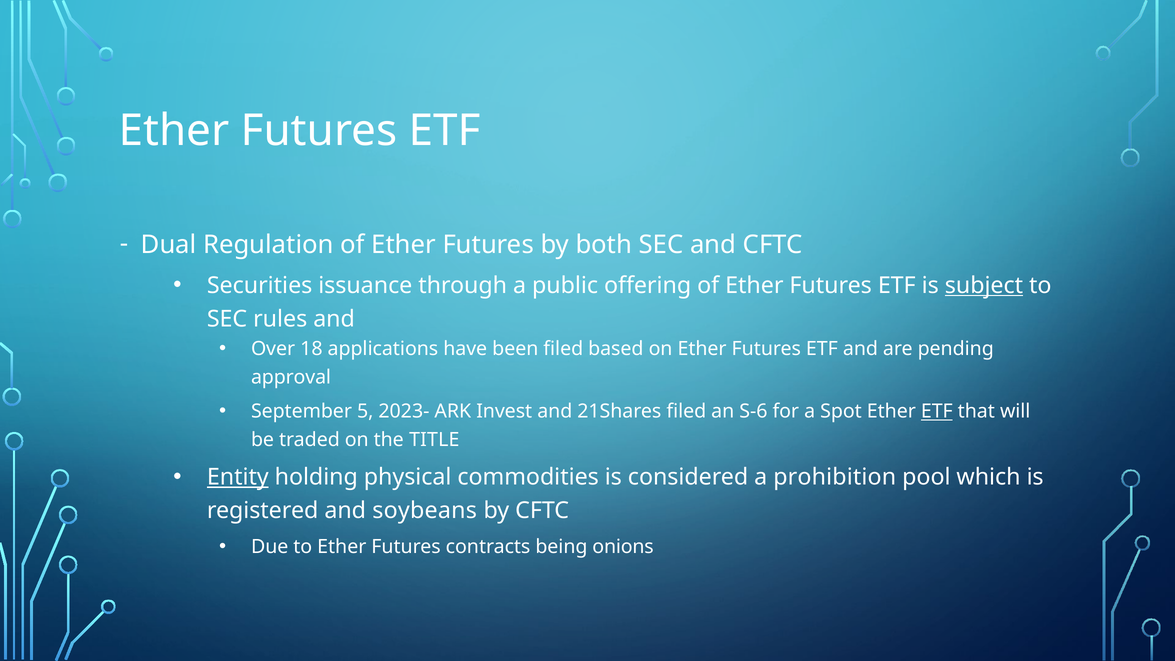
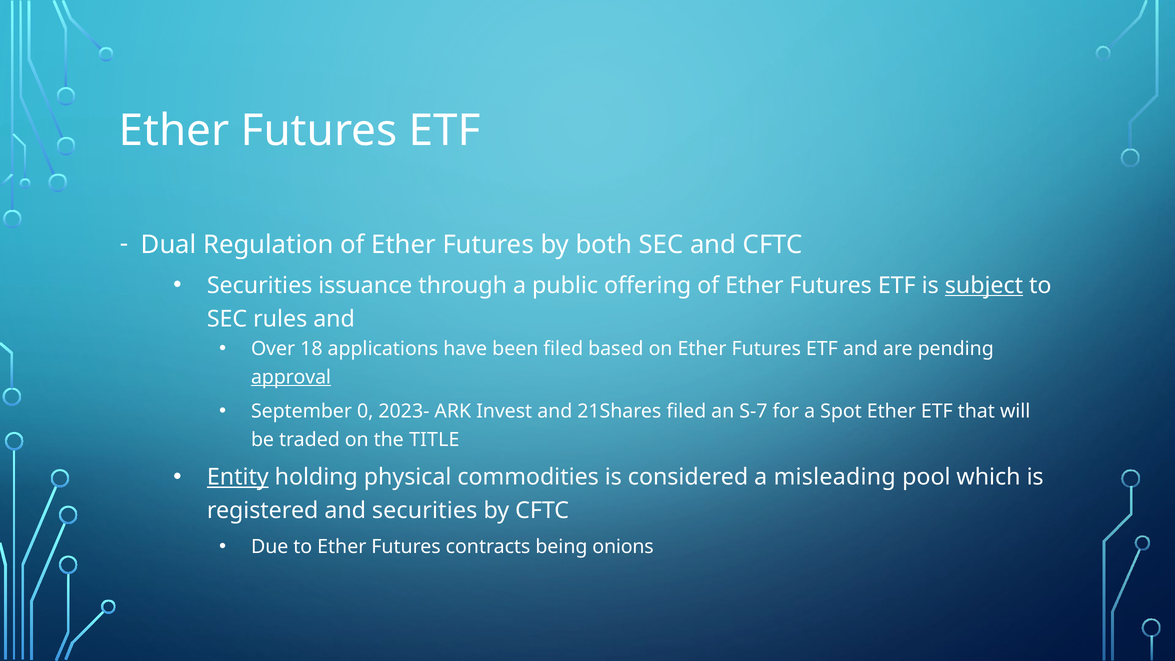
approval underline: none -> present (291, 377)
5: 5 -> 0 (365, 411)
S-6: S-6 -> S-7 (753, 411)
ETF underline: present -> none (937, 411)
prohibition: prohibition -> misleading (835, 477)
and soybeans: soybeans -> securities (425, 511)
